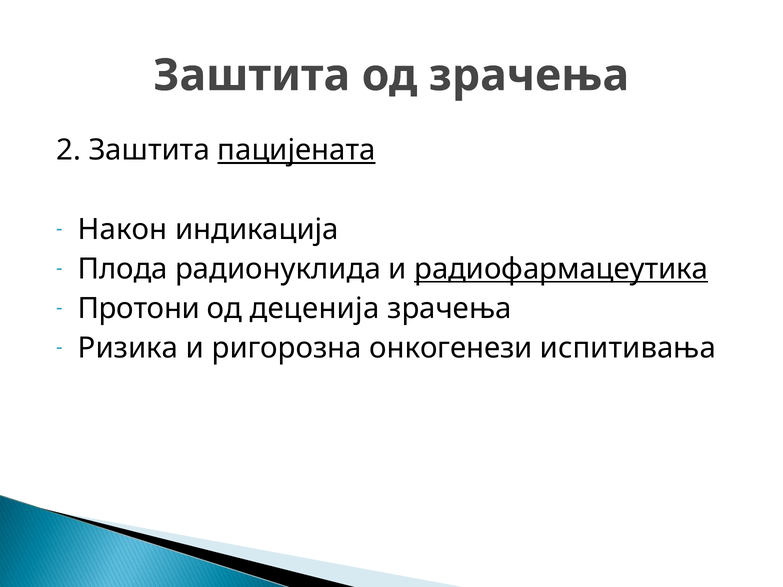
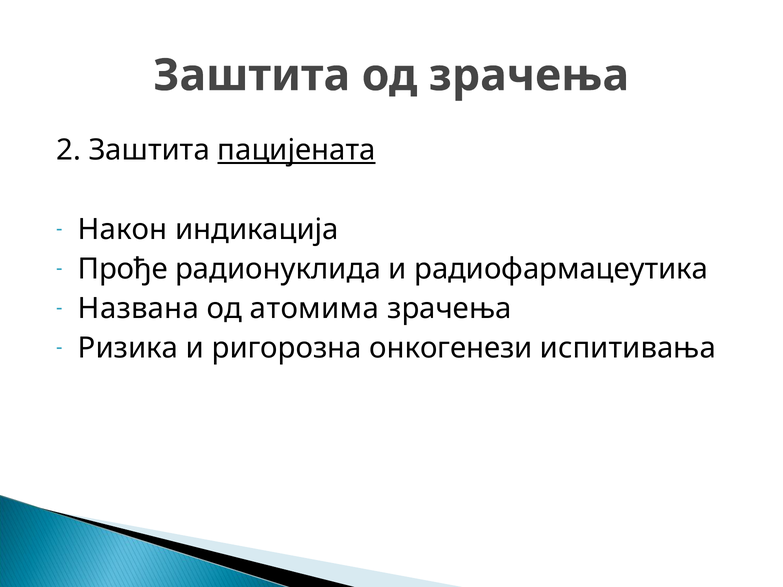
Плода: Плода -> Прође (123, 269)
радиофармацеутика underline: present -> none (561, 269)
Протони: Протони -> Названа (139, 309)
деценија: деценија -> атомима (314, 309)
